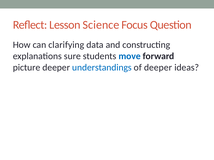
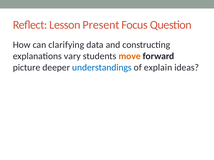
Science: Science -> Present (101, 25)
sure: sure -> vary (72, 56)
move colour: blue -> orange (130, 56)
of deeper: deeper -> explain (158, 68)
